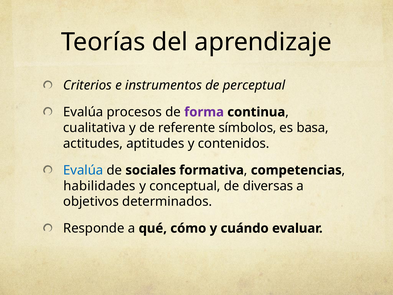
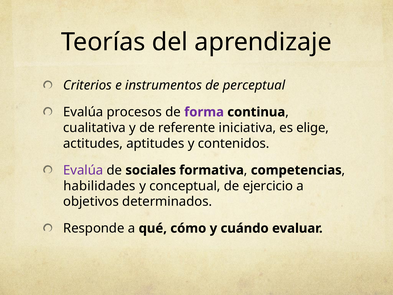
símbolos: símbolos -> iniciativa (247, 128)
basa: basa -> elige (313, 128)
Evalúa colour: blue -> purple (83, 170)
diversas: diversas -> ejercicio (268, 186)
